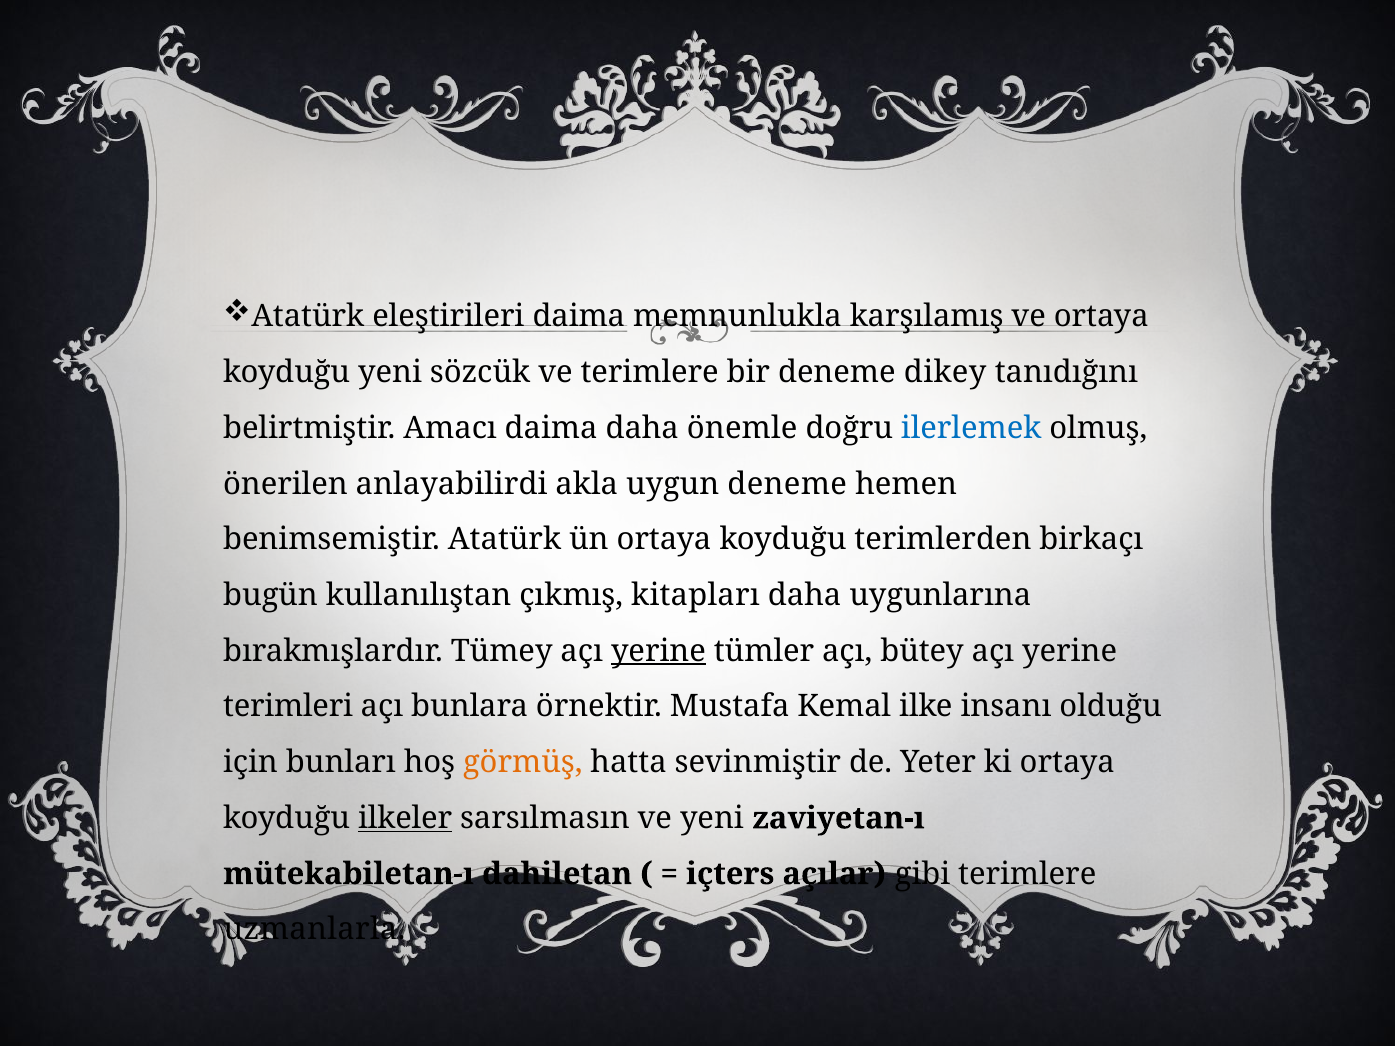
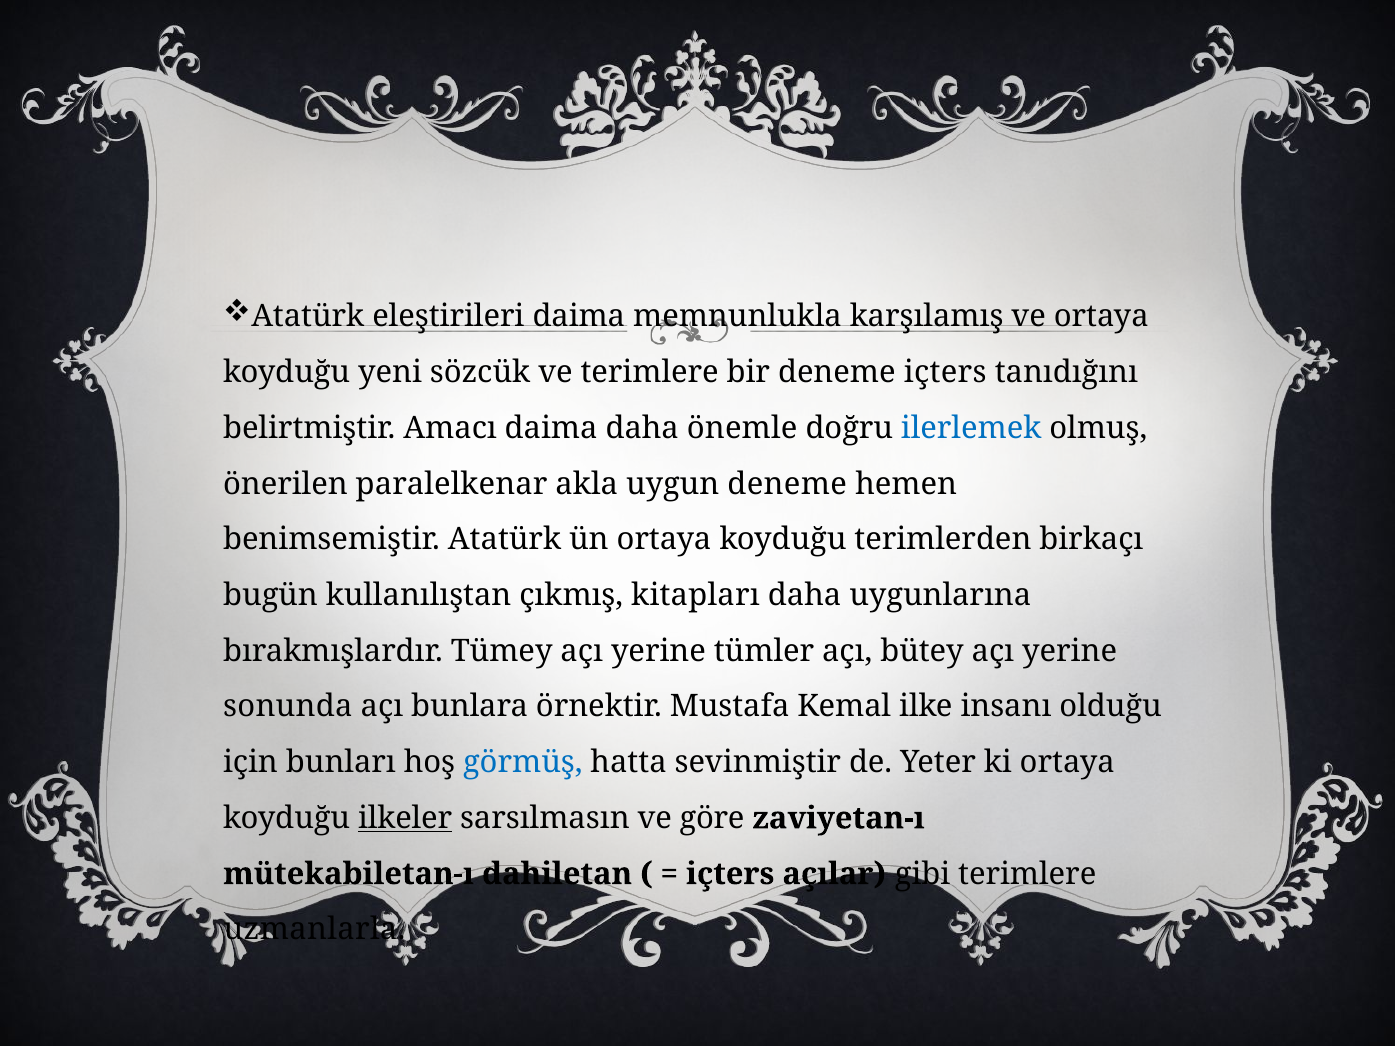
deneme dikey: dikey -> içters (945, 372)
anlayabilirdi: anlayabilirdi -> paralelkenar (452, 484)
yerine underline: present -> none (658, 651)
terimleri: terimleri -> sonunda (288, 707)
görmüş colour: orange -> blue (523, 763)
ve yeni: yeni -> göre (712, 818)
